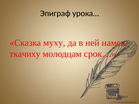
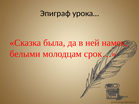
муху: муху -> была (54, 43)
ткачиху: ткачиху -> белыми (25, 54)
